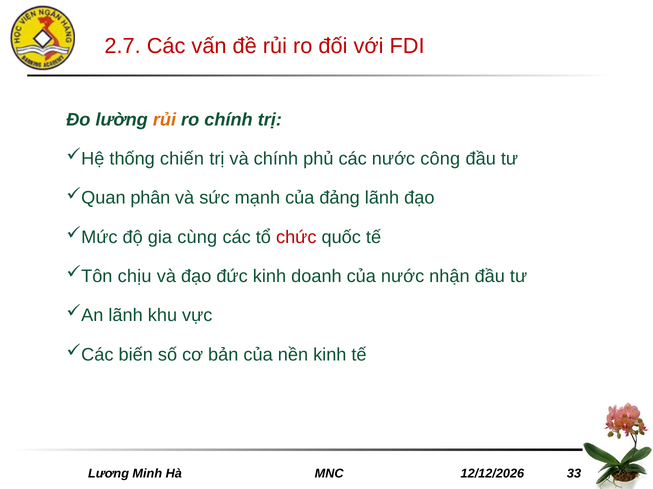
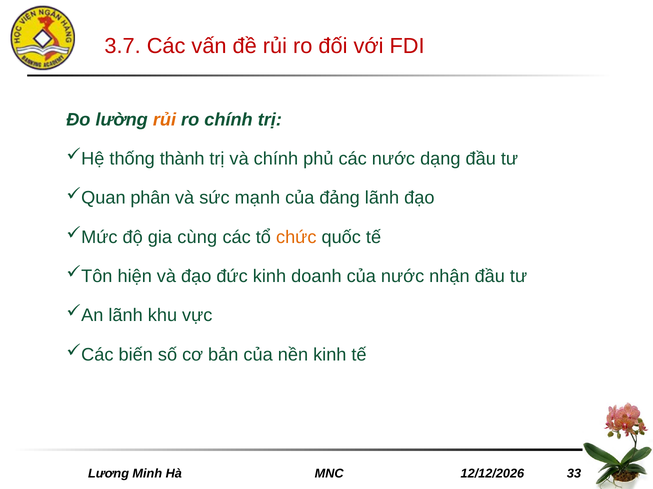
2.7: 2.7 -> 3.7 (123, 46)
chiến: chiến -> thành (182, 159)
công: công -> dạng (440, 159)
chức colour: red -> orange (296, 237)
chịu: chịu -> hiện (135, 277)
